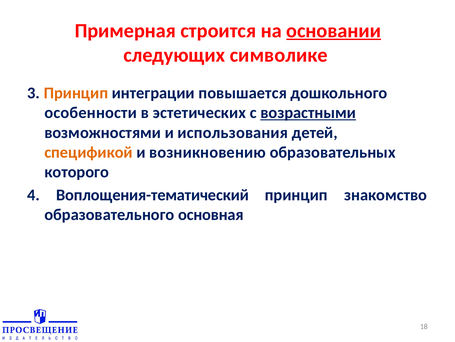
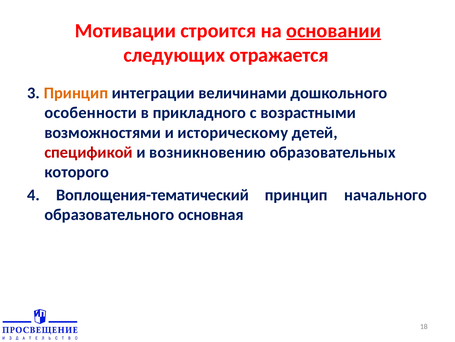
Примерная: Примерная -> Мотивации (125, 31)
символике: символике -> отражается (279, 55)
повышается: повышается -> величинами (243, 93)
эстетических: эстетических -> прикладного (199, 113)
возрастными underline: present -> none (308, 113)
использования: использования -> историческому (233, 132)
спецификой colour: orange -> red (89, 152)
знакомство: знакомство -> начального (386, 195)
